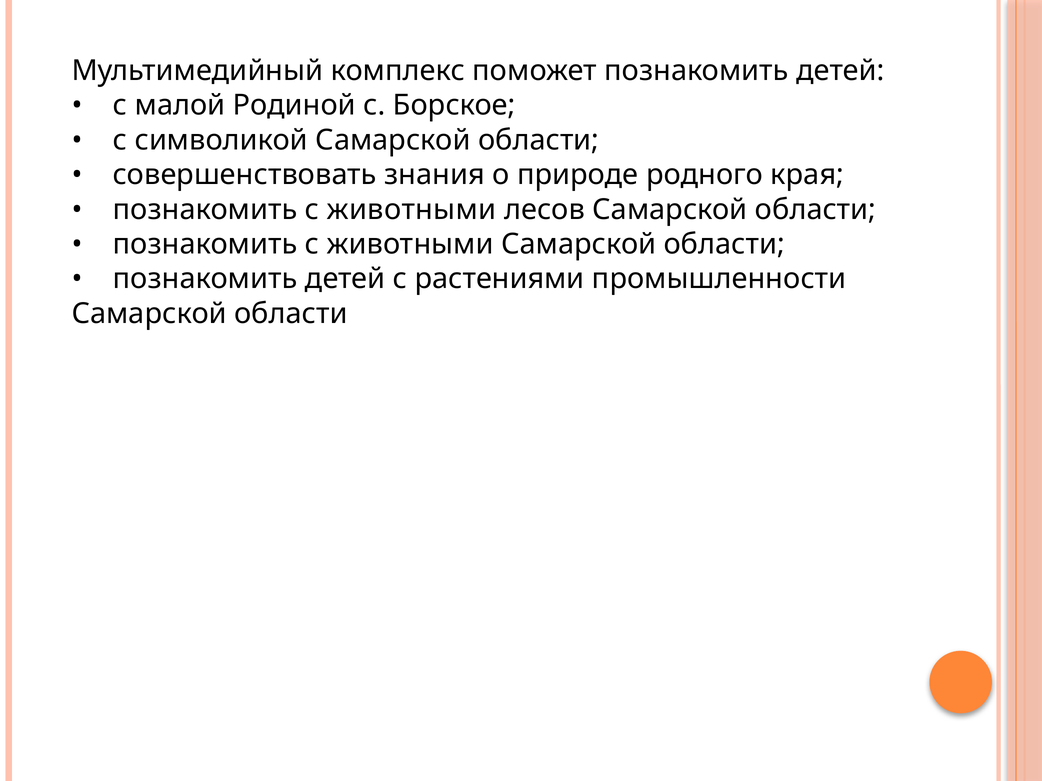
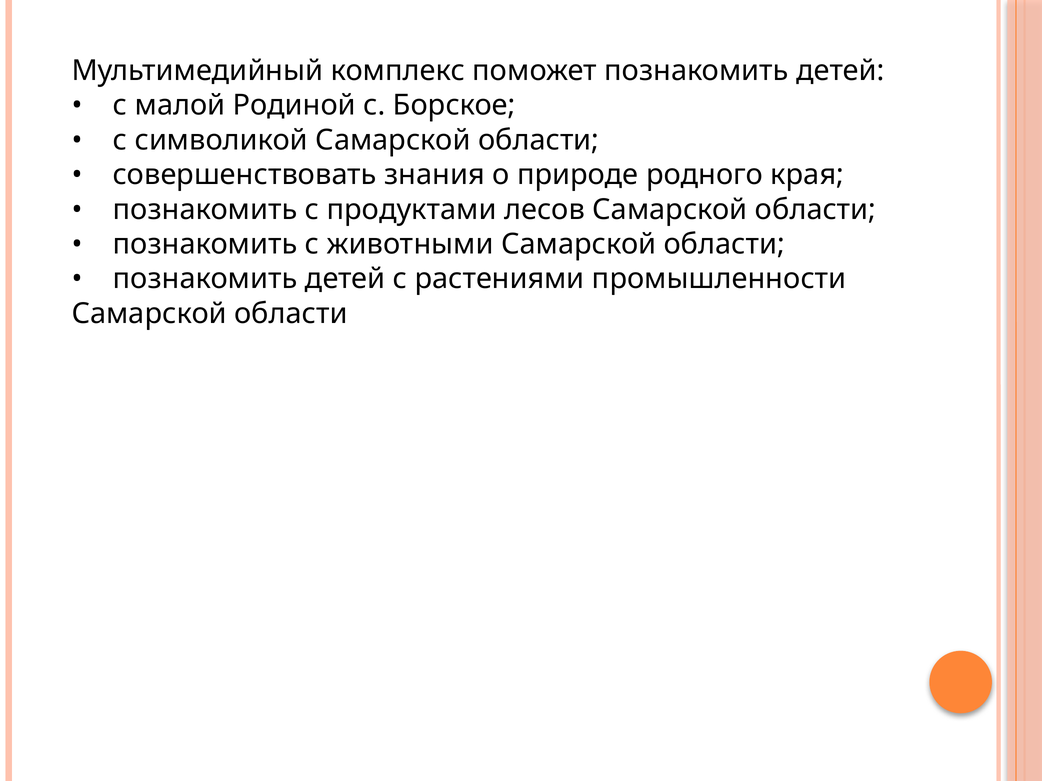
животными: животными -> продуктами (412, 210)
